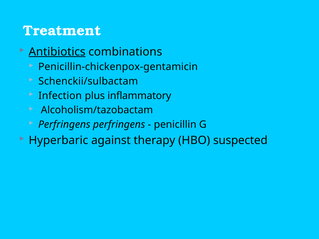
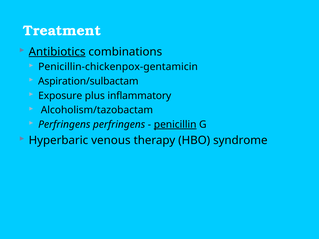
Schenckii/sulbactam: Schenckii/sulbactam -> Aspiration/sulbactam (88, 81)
Infection: Infection -> Exposure (60, 96)
penicillin underline: none -> present (175, 125)
against: against -> venous (111, 140)
suspected: suspected -> syndrome (240, 140)
